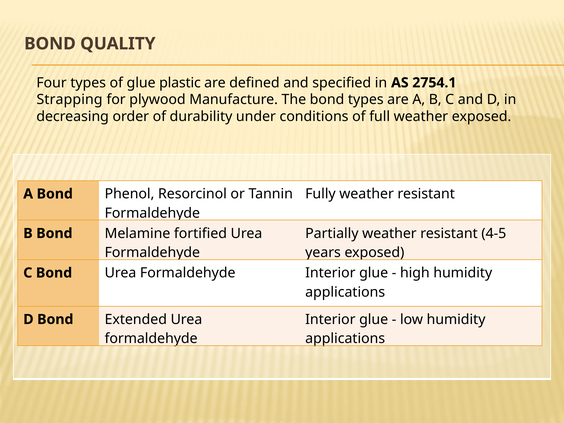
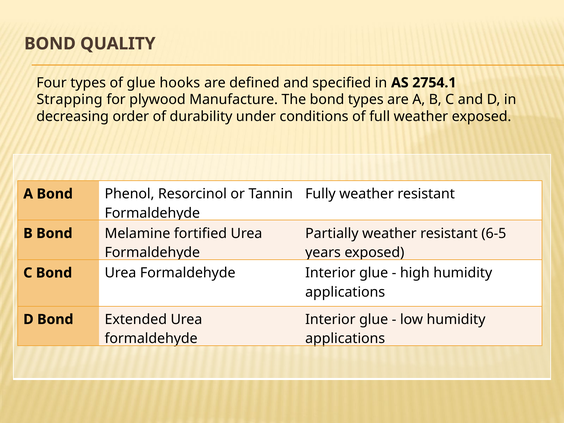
plastic: plastic -> hooks (180, 83)
4-5: 4-5 -> 6-5 (494, 233)
